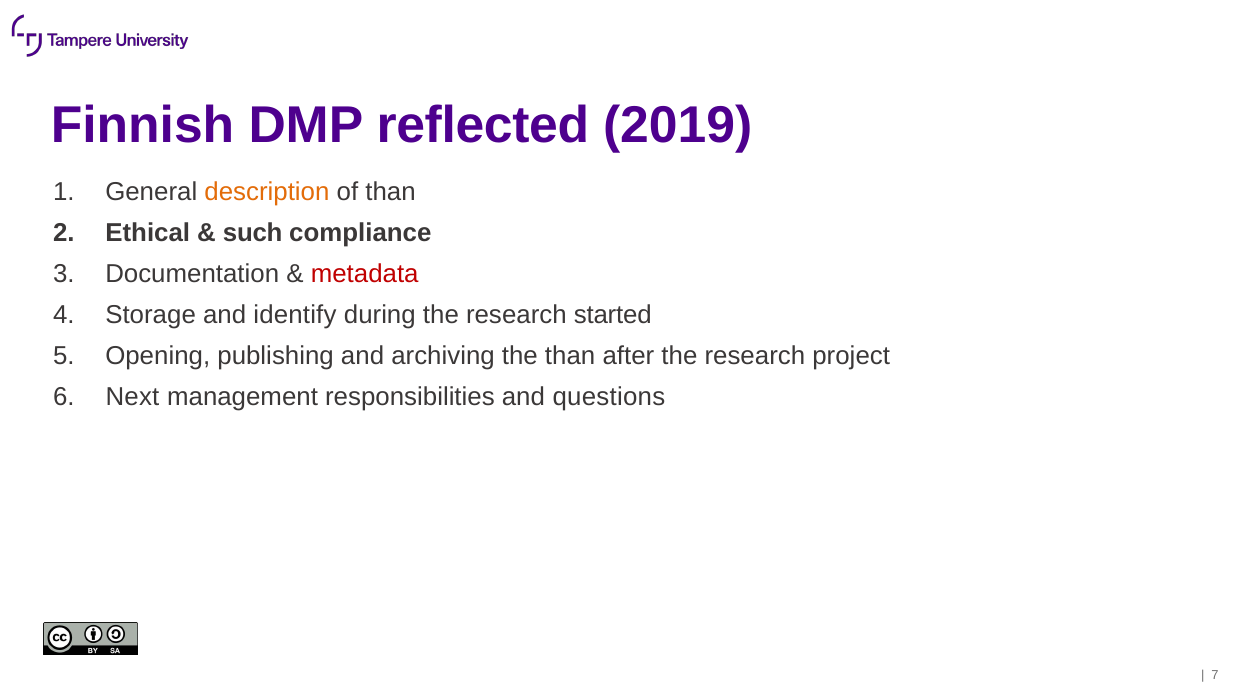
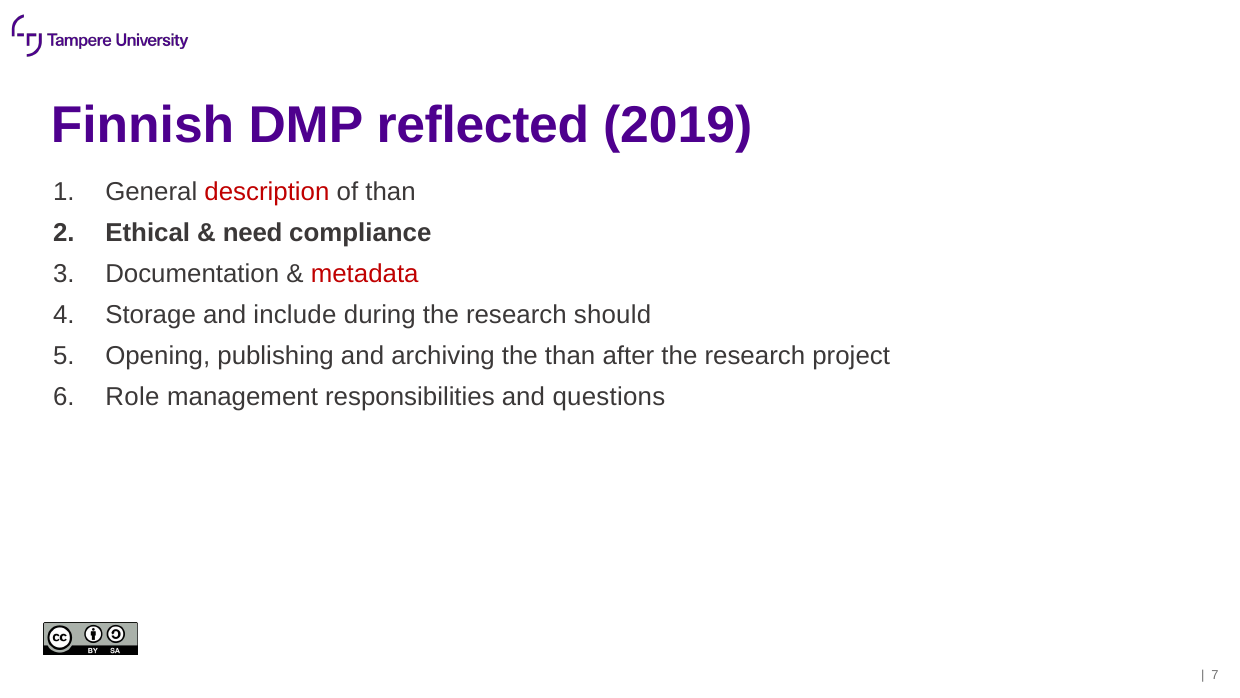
description colour: orange -> red (267, 192)
such: such -> need (253, 233)
identify: identify -> include (295, 315)
started: started -> should (613, 315)
Next: Next -> Role (132, 396)
